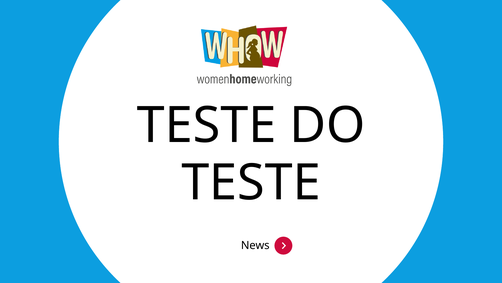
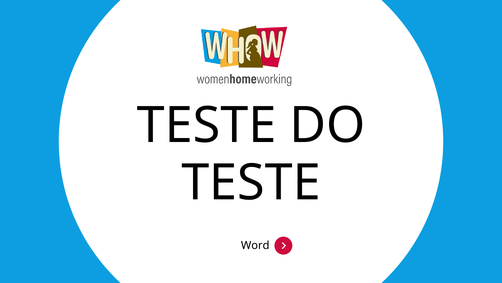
News: News -> Word (255, 245)
